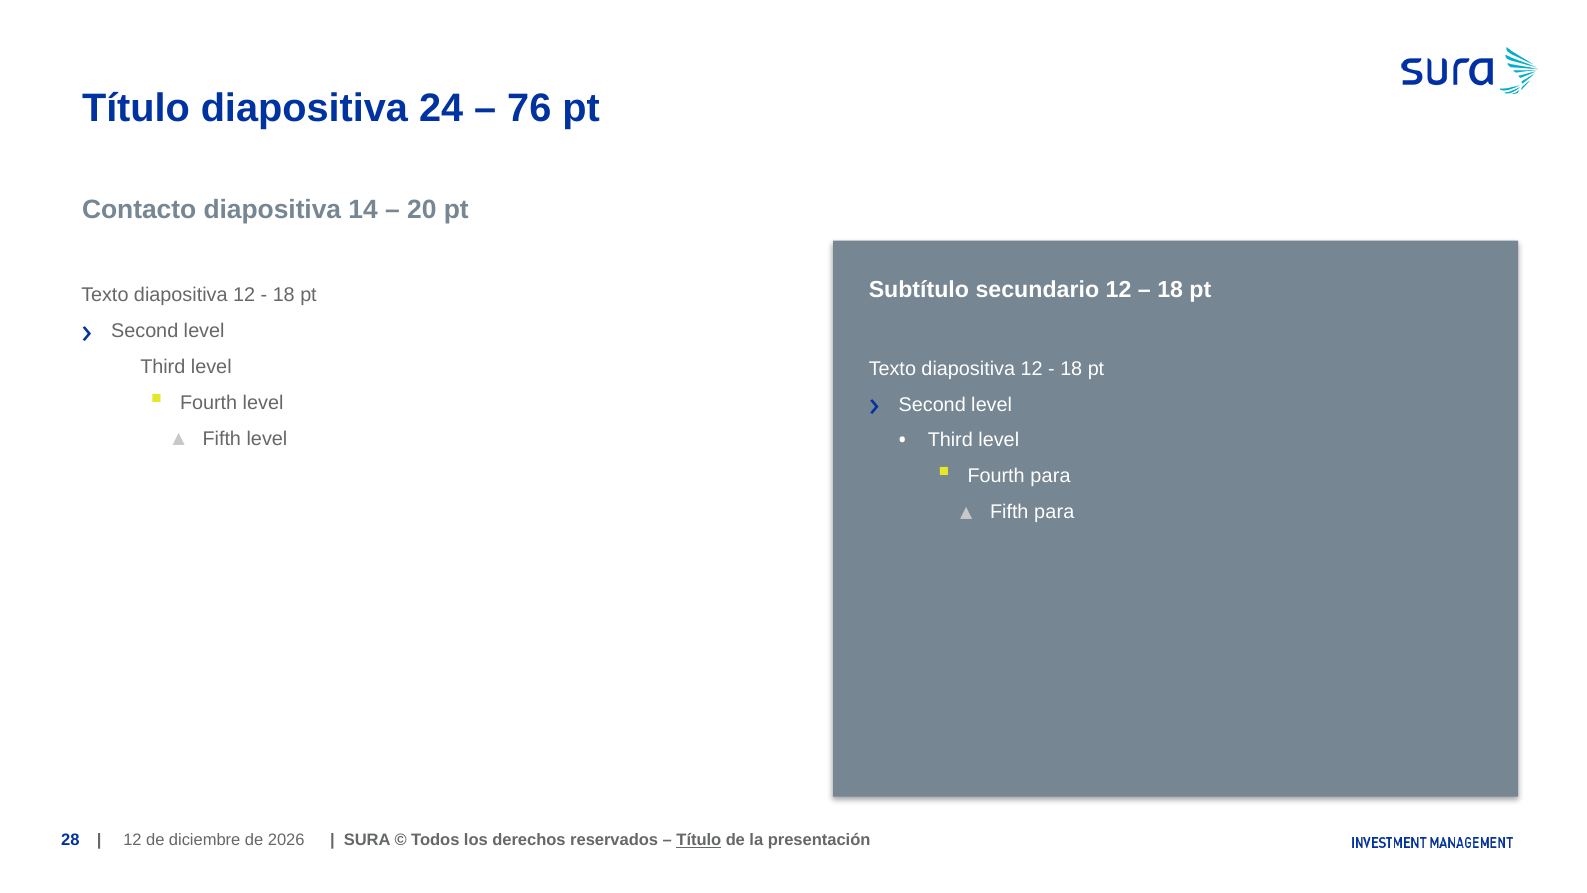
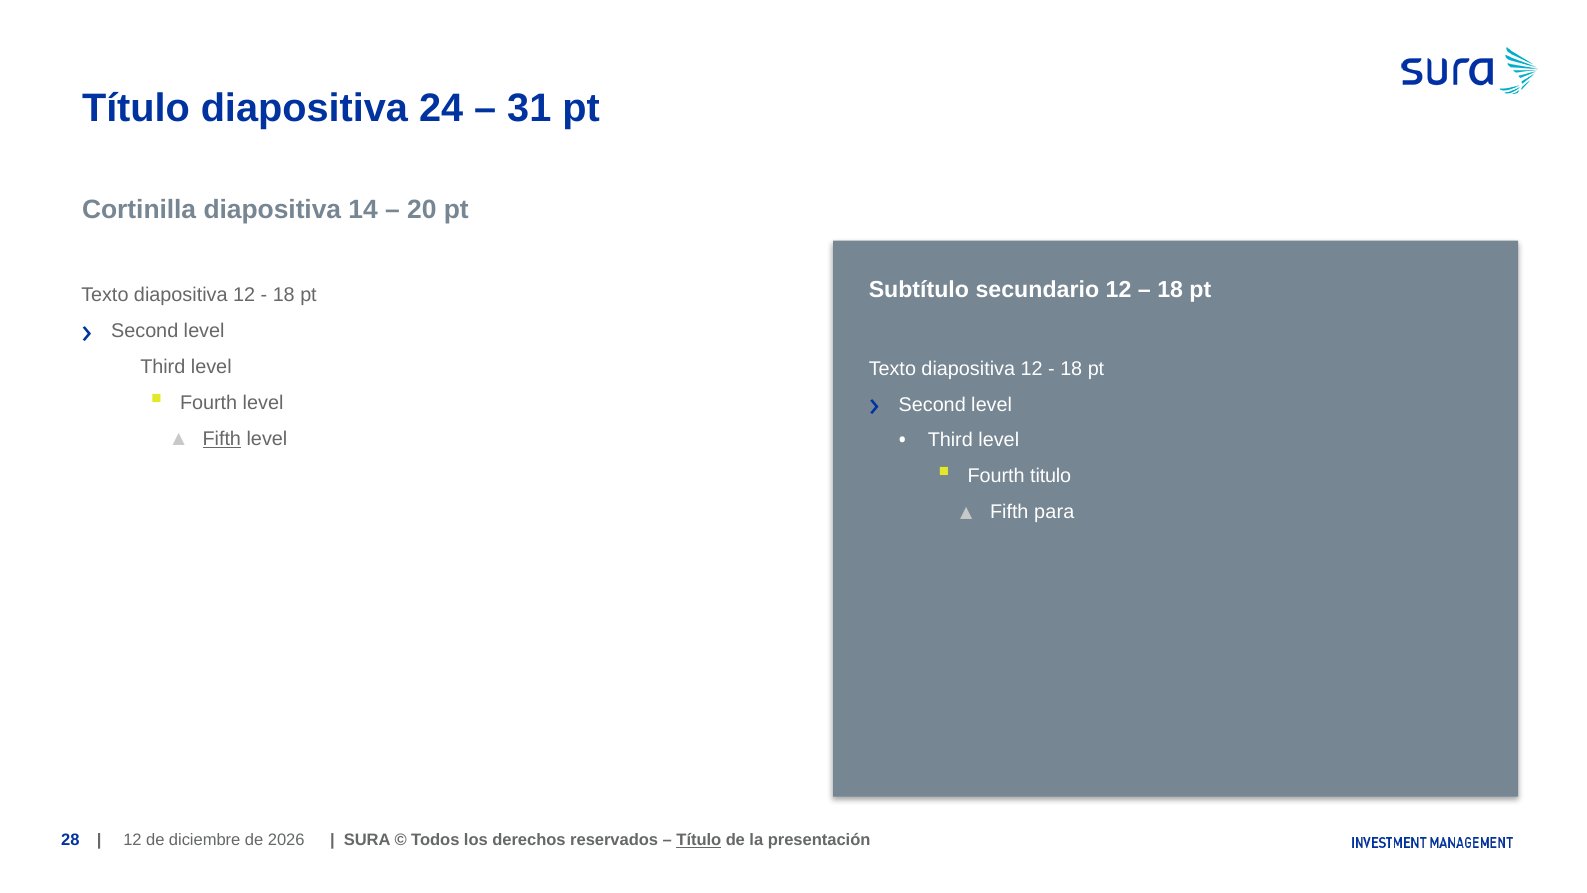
76: 76 -> 31 (529, 109)
Contacto: Contacto -> Cortinilla (139, 210)
Fifth underline: none -> present (222, 439)
Fourth para: para -> titulo (1051, 476)
